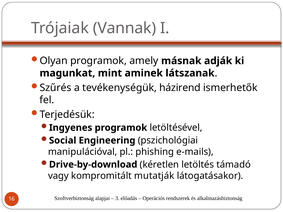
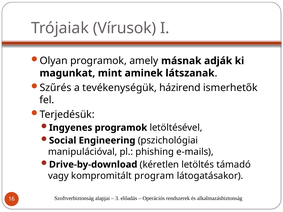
Vannak: Vannak -> Vírusok (125, 28)
mutatják: mutatják -> program (154, 176)
